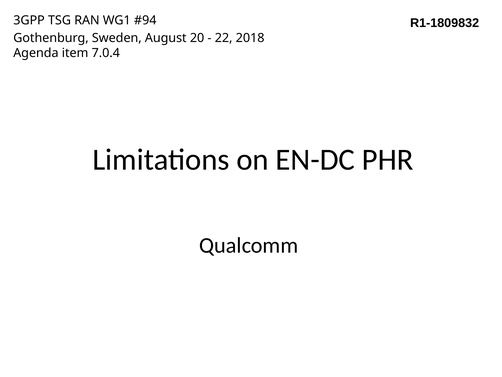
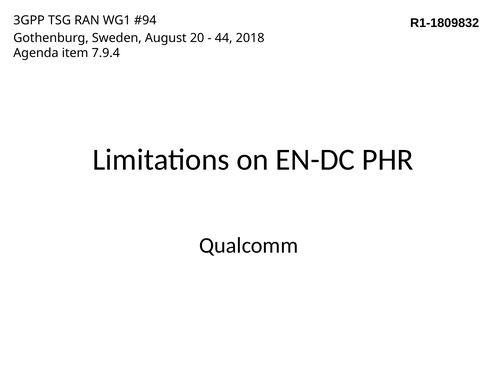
22: 22 -> 44 (224, 38)
7.0.4: 7.0.4 -> 7.9.4 (106, 53)
